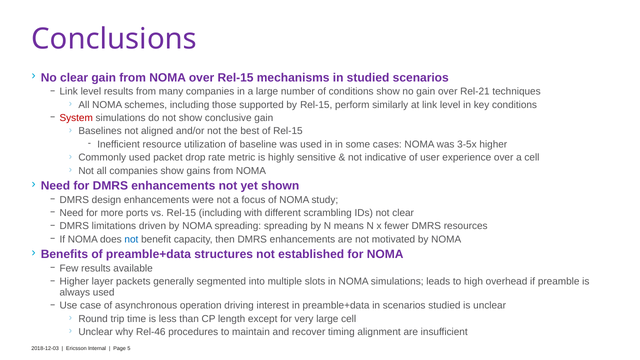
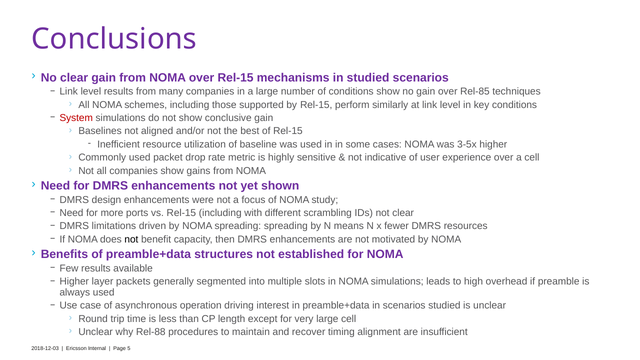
Rel-21: Rel-21 -> Rel-85 (475, 92)
not colour: blue -> black (131, 239)
Rel-46: Rel-46 -> Rel-88 (151, 332)
